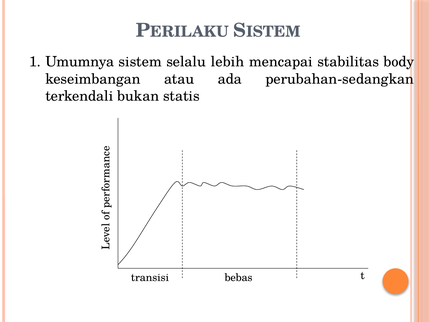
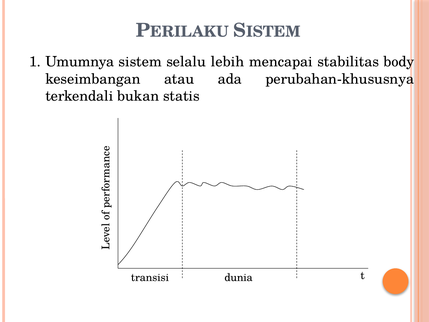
perubahan-sedangkan: perubahan-sedangkan -> perubahan-khususnya (340, 79)
bebas: bebas -> dunia (239, 277)
